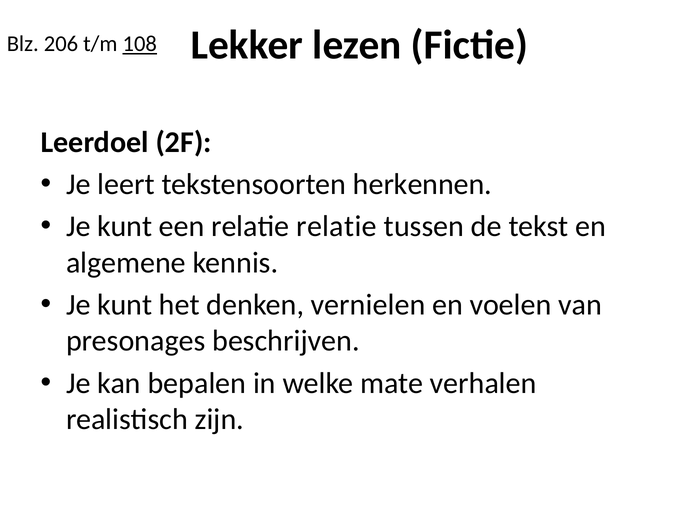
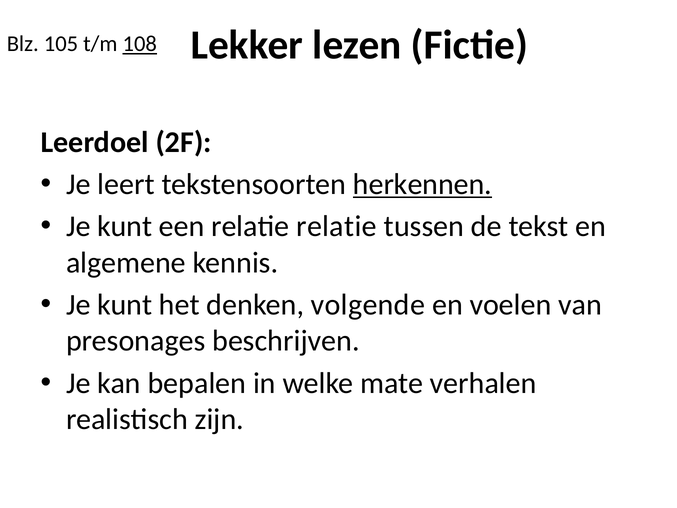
206: 206 -> 105 (61, 44)
herkennen underline: none -> present (423, 184)
vernielen: vernielen -> volgende (368, 305)
